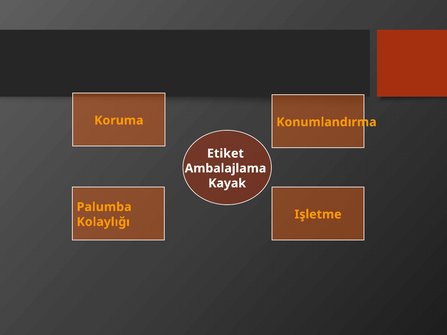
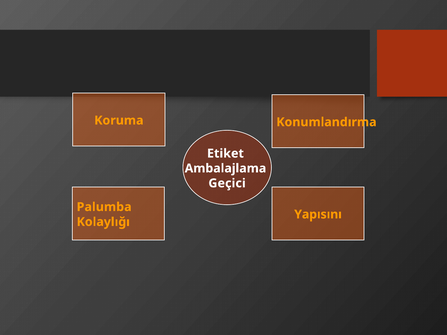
Kayak: Kayak -> Geçici (227, 183)
Işletme: Işletme -> Yapısını (318, 215)
